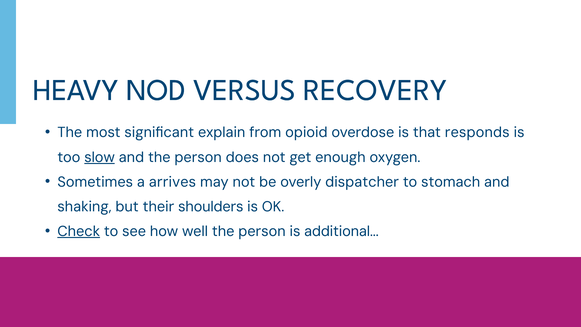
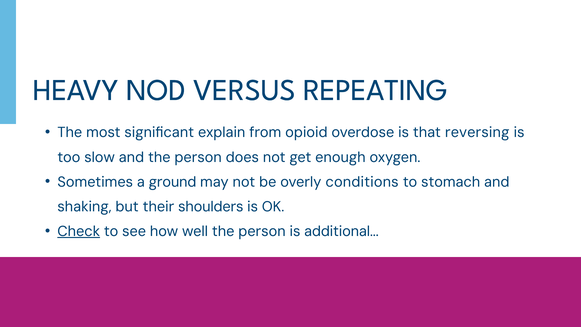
RECOVERY: RECOVERY -> REPEATING (375, 90)
responds: responds -> reversing (477, 132)
slow underline: present -> none (100, 157)
arrives: arrives -> ground (173, 182)
dispatcher: dispatcher -> conditions (362, 182)
